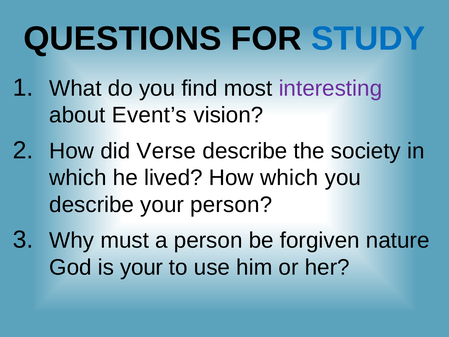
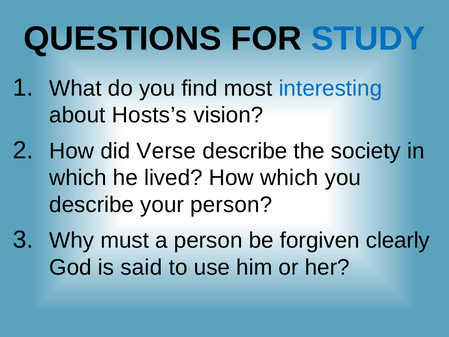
interesting colour: purple -> blue (330, 88)
Event’s: Event’s -> Hosts’s (149, 115)
nature: nature -> clearly (398, 240)
is your: your -> said (141, 267)
